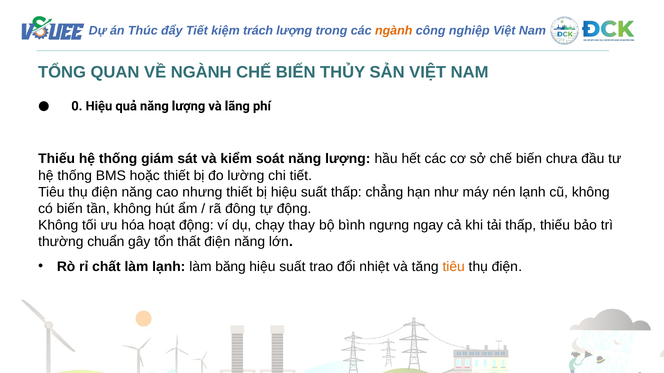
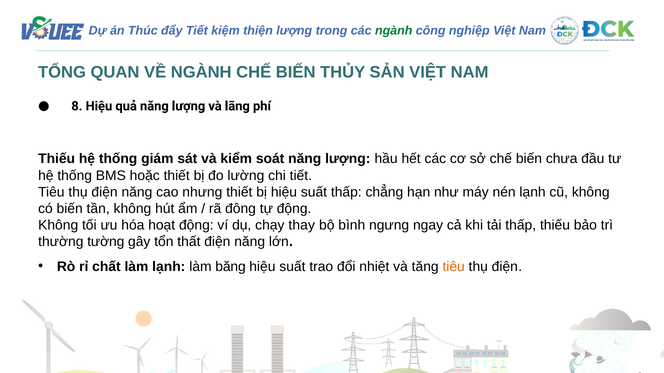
trách: trách -> thiện (258, 31)
ngành colour: orange -> green (394, 31)
0: 0 -> 8 (77, 106)
chuẩn: chuẩn -> tường (106, 242)
